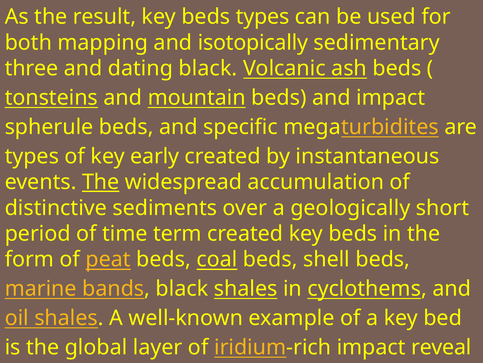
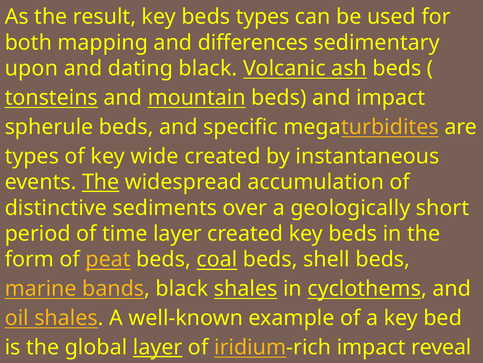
isotopically: isotopically -> differences (253, 43)
three: three -> upon (31, 68)
early: early -> wide (155, 156)
time term: term -> layer (178, 233)
layer underline: none -> present (158, 347)
